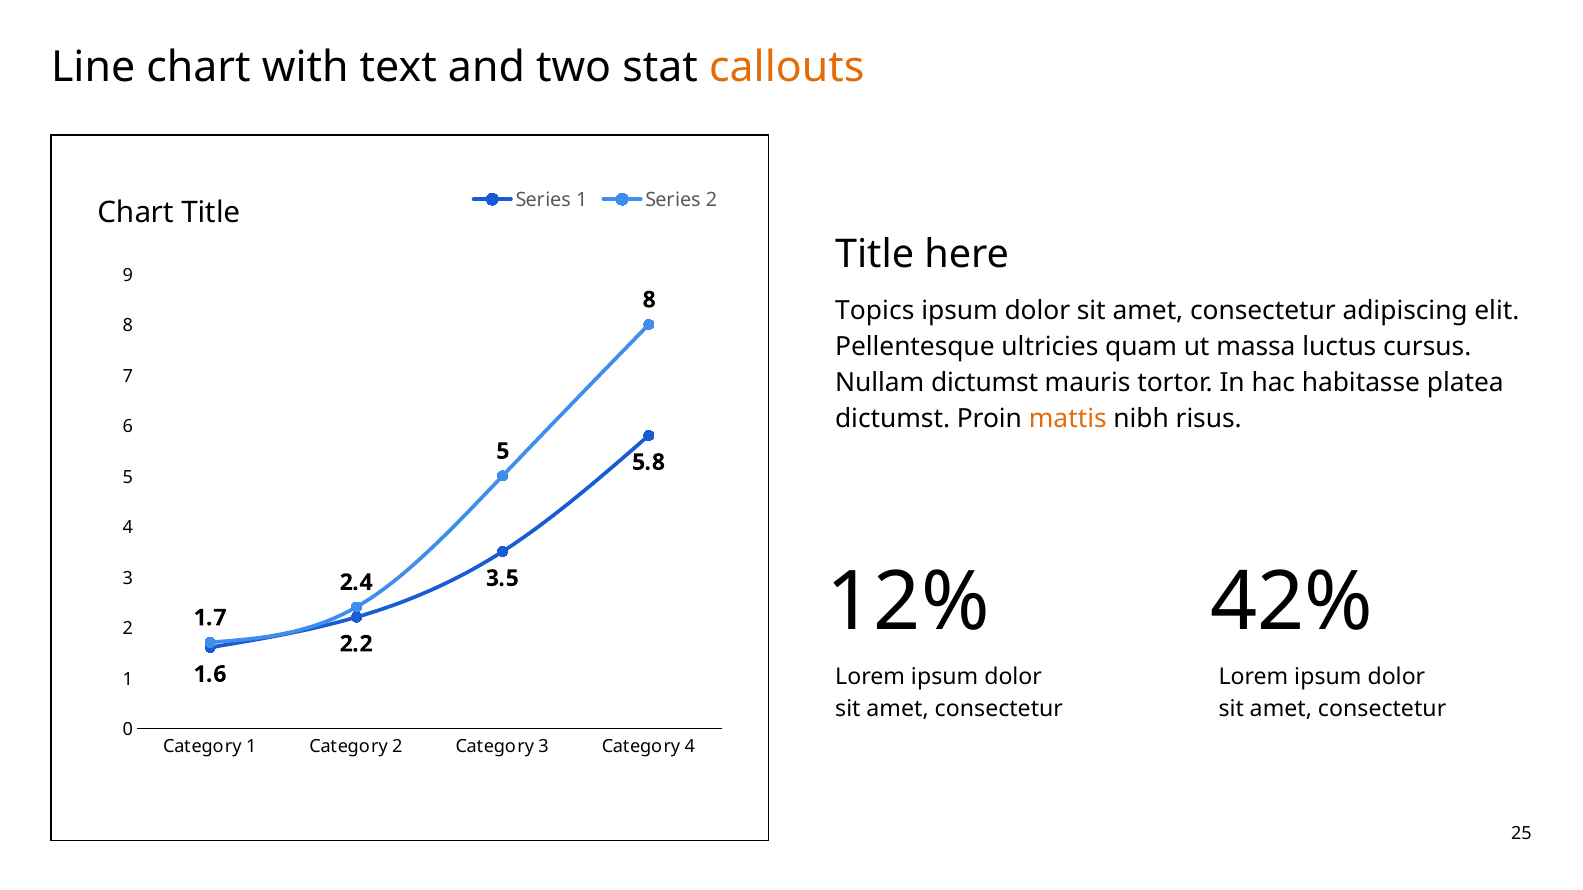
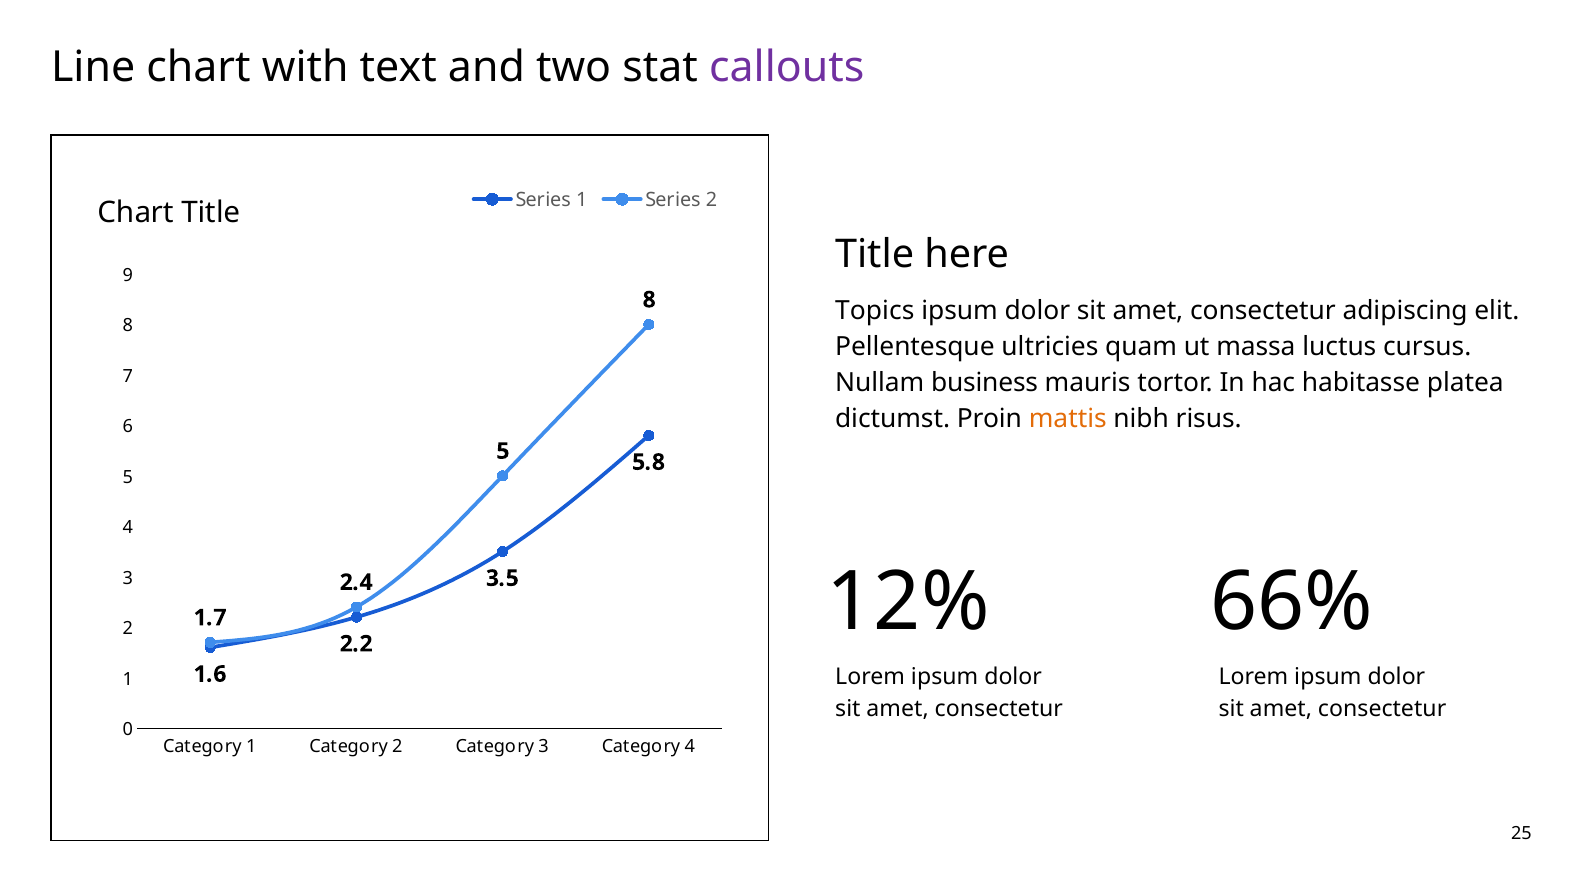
callouts colour: orange -> purple (787, 68)
Nullam dictumst: dictumst -> business (985, 383)
42%: 42% -> 66% (1292, 602)
